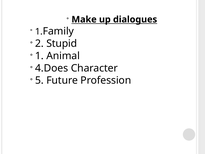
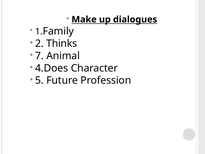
Stupid: Stupid -> Thinks (62, 43)
1: 1 -> 7 (39, 56)
